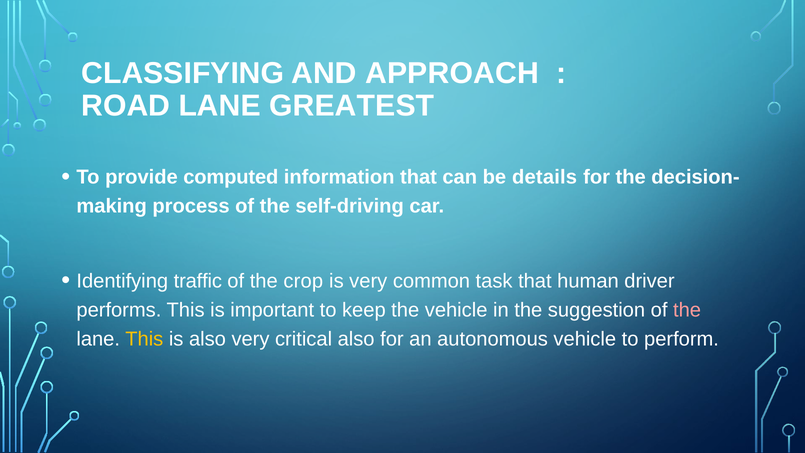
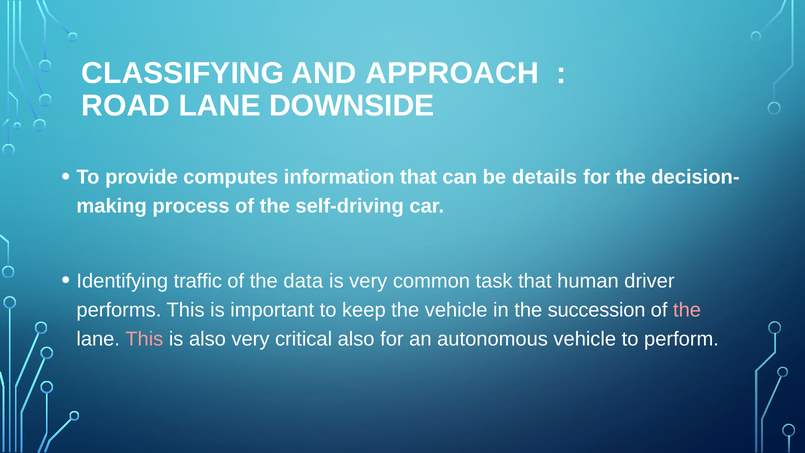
GREATEST: GREATEST -> DOWNSIDE (352, 106)
computed: computed -> computes (231, 177)
crop: crop -> data (303, 281)
suggestion: suggestion -> succession (597, 310)
This colour: yellow -> pink (144, 339)
